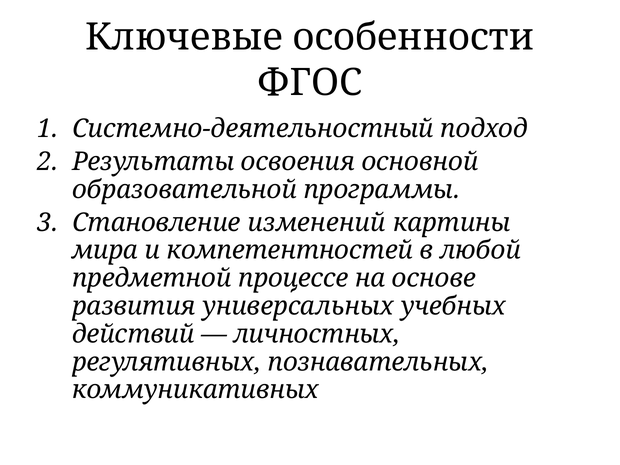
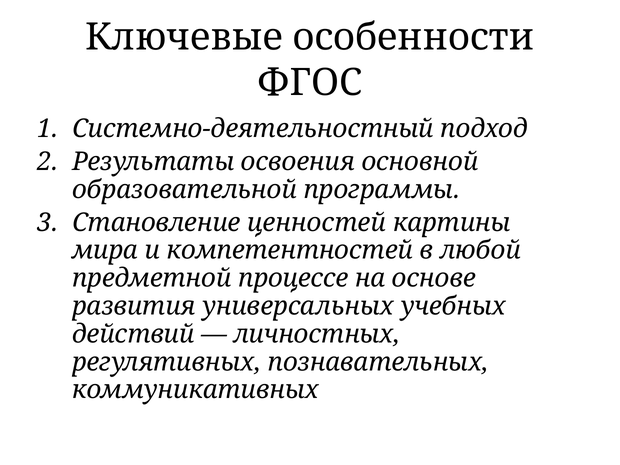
изменений: изменений -> ценностей (317, 223)
